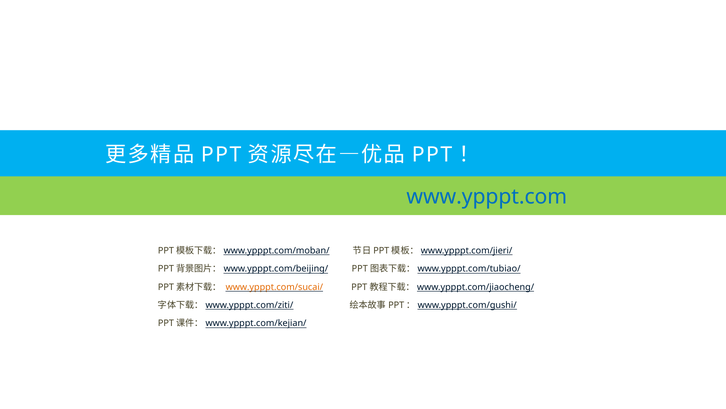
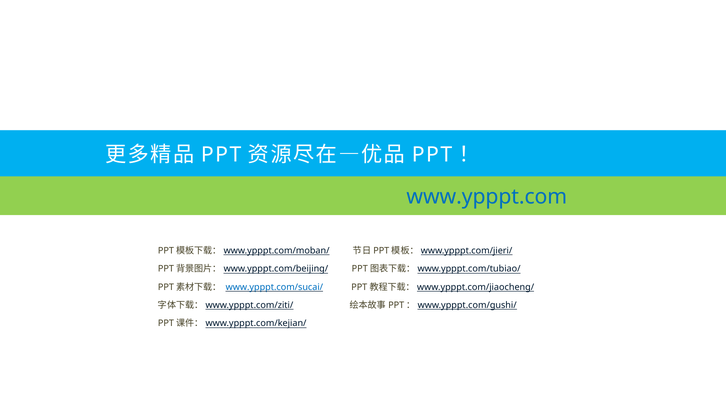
www.ypppt.com/sucai/ colour: orange -> blue (274, 287)
